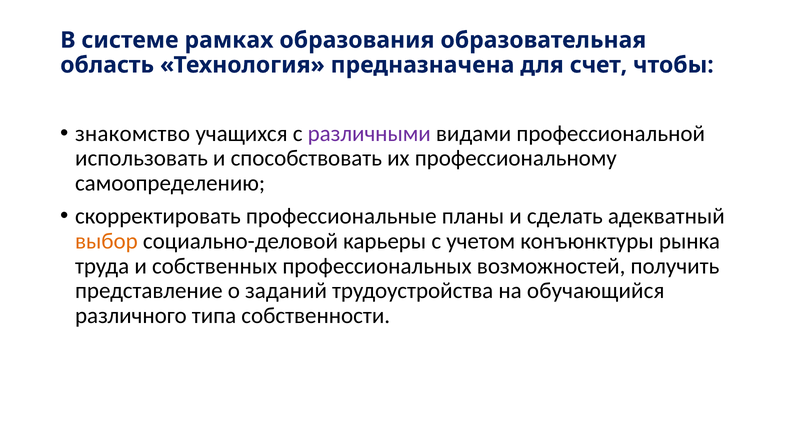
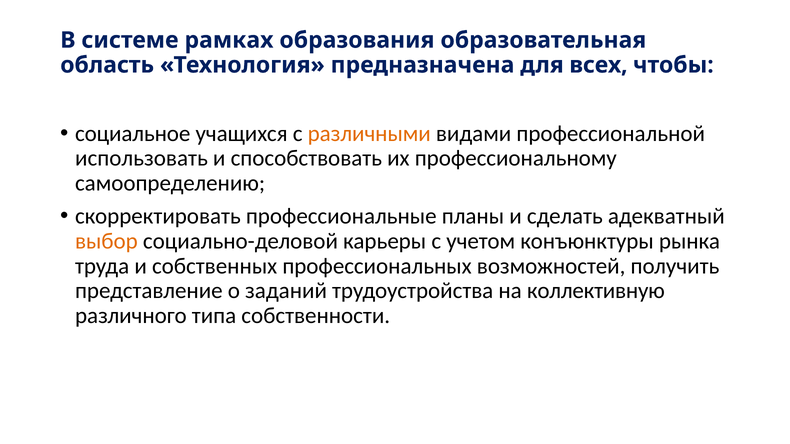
счет: счет -> всех (598, 65)
знакомство: знакомство -> социальное (133, 134)
различными colour: purple -> orange (369, 134)
обучающийся: обучающийся -> коллективную (596, 291)
